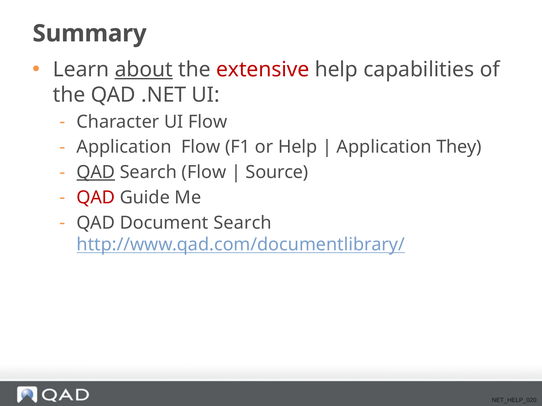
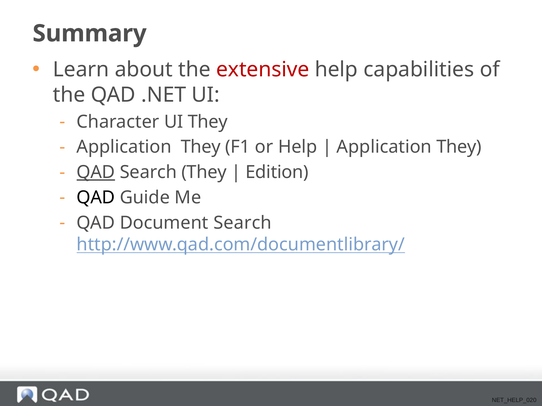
about underline: present -> none (144, 70)
UI Flow: Flow -> They (208, 122)
Flow: Flow -> They (201, 147)
Search Flow: Flow -> They (204, 172)
Source: Source -> Edition (277, 172)
QAD colour: red -> black (96, 198)
